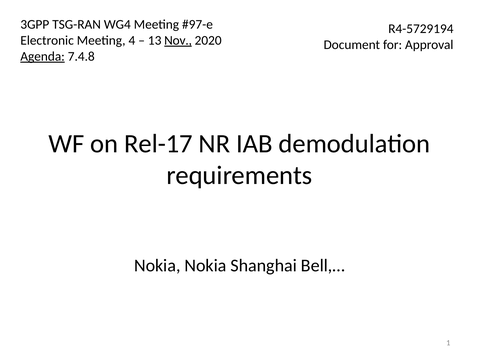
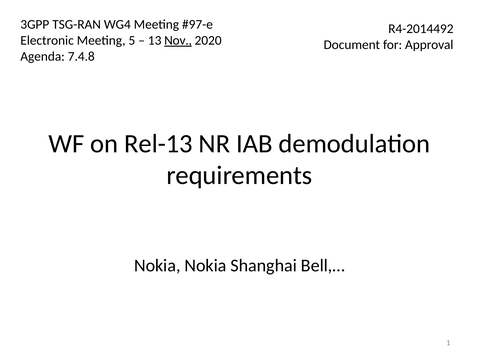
R4-5729194: R4-5729194 -> R4-2014492 (421, 29)
4: 4 -> 5 (132, 41)
Agenda underline: present -> none (43, 56)
Rel-17: Rel-17 -> Rel-13 (158, 144)
